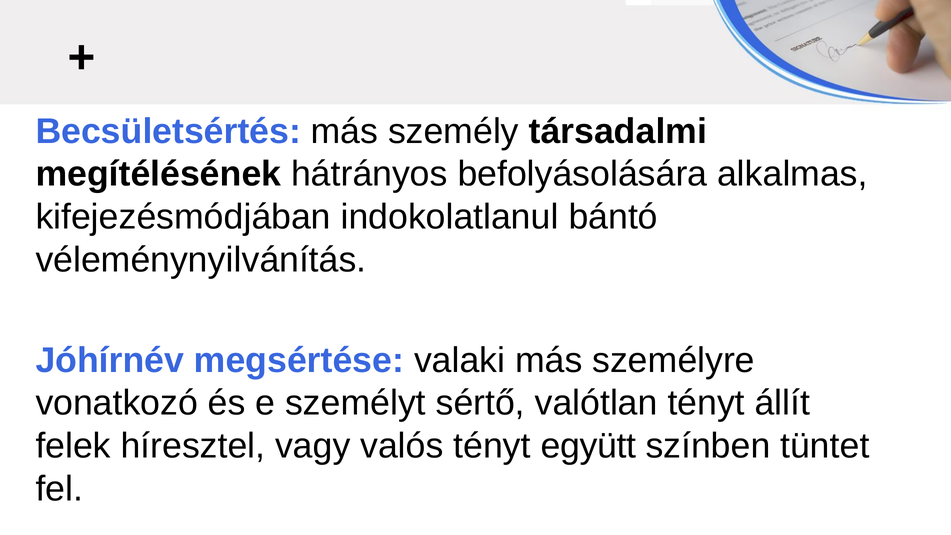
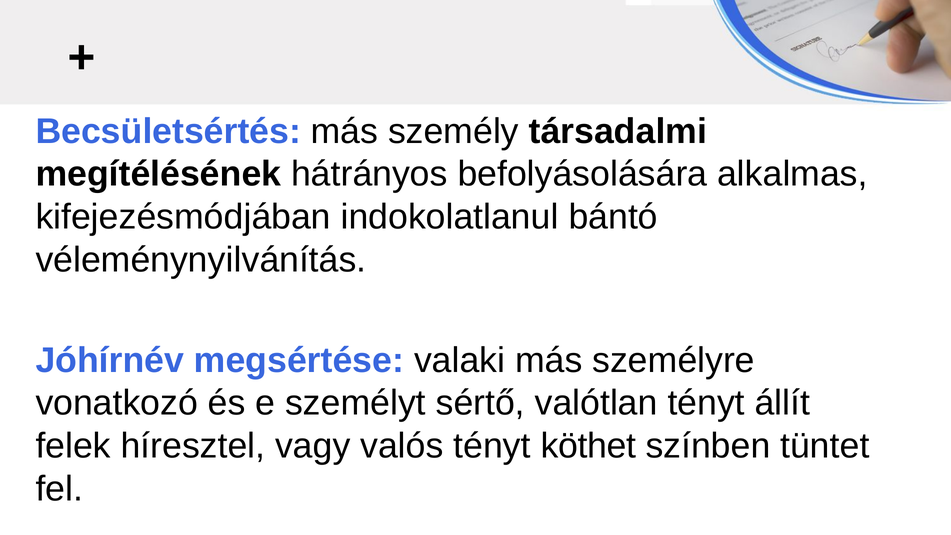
együtt: együtt -> köthet (588, 446)
